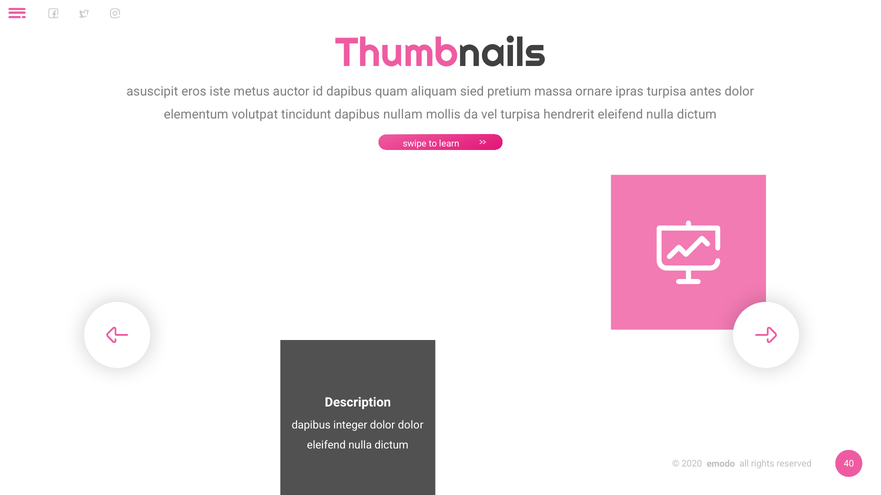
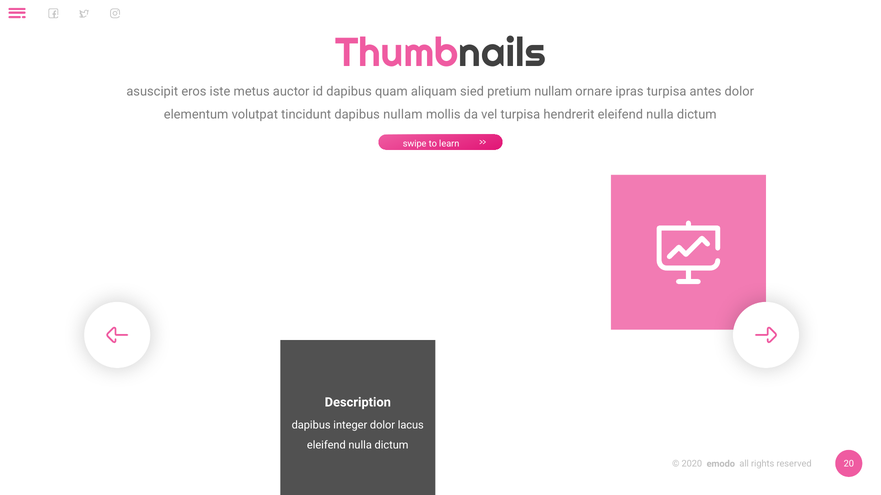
pretium massa: massa -> nullam (553, 92)
dolor dolor: dolor -> lacus (411, 426)
40: 40 -> 20 (849, 464)
